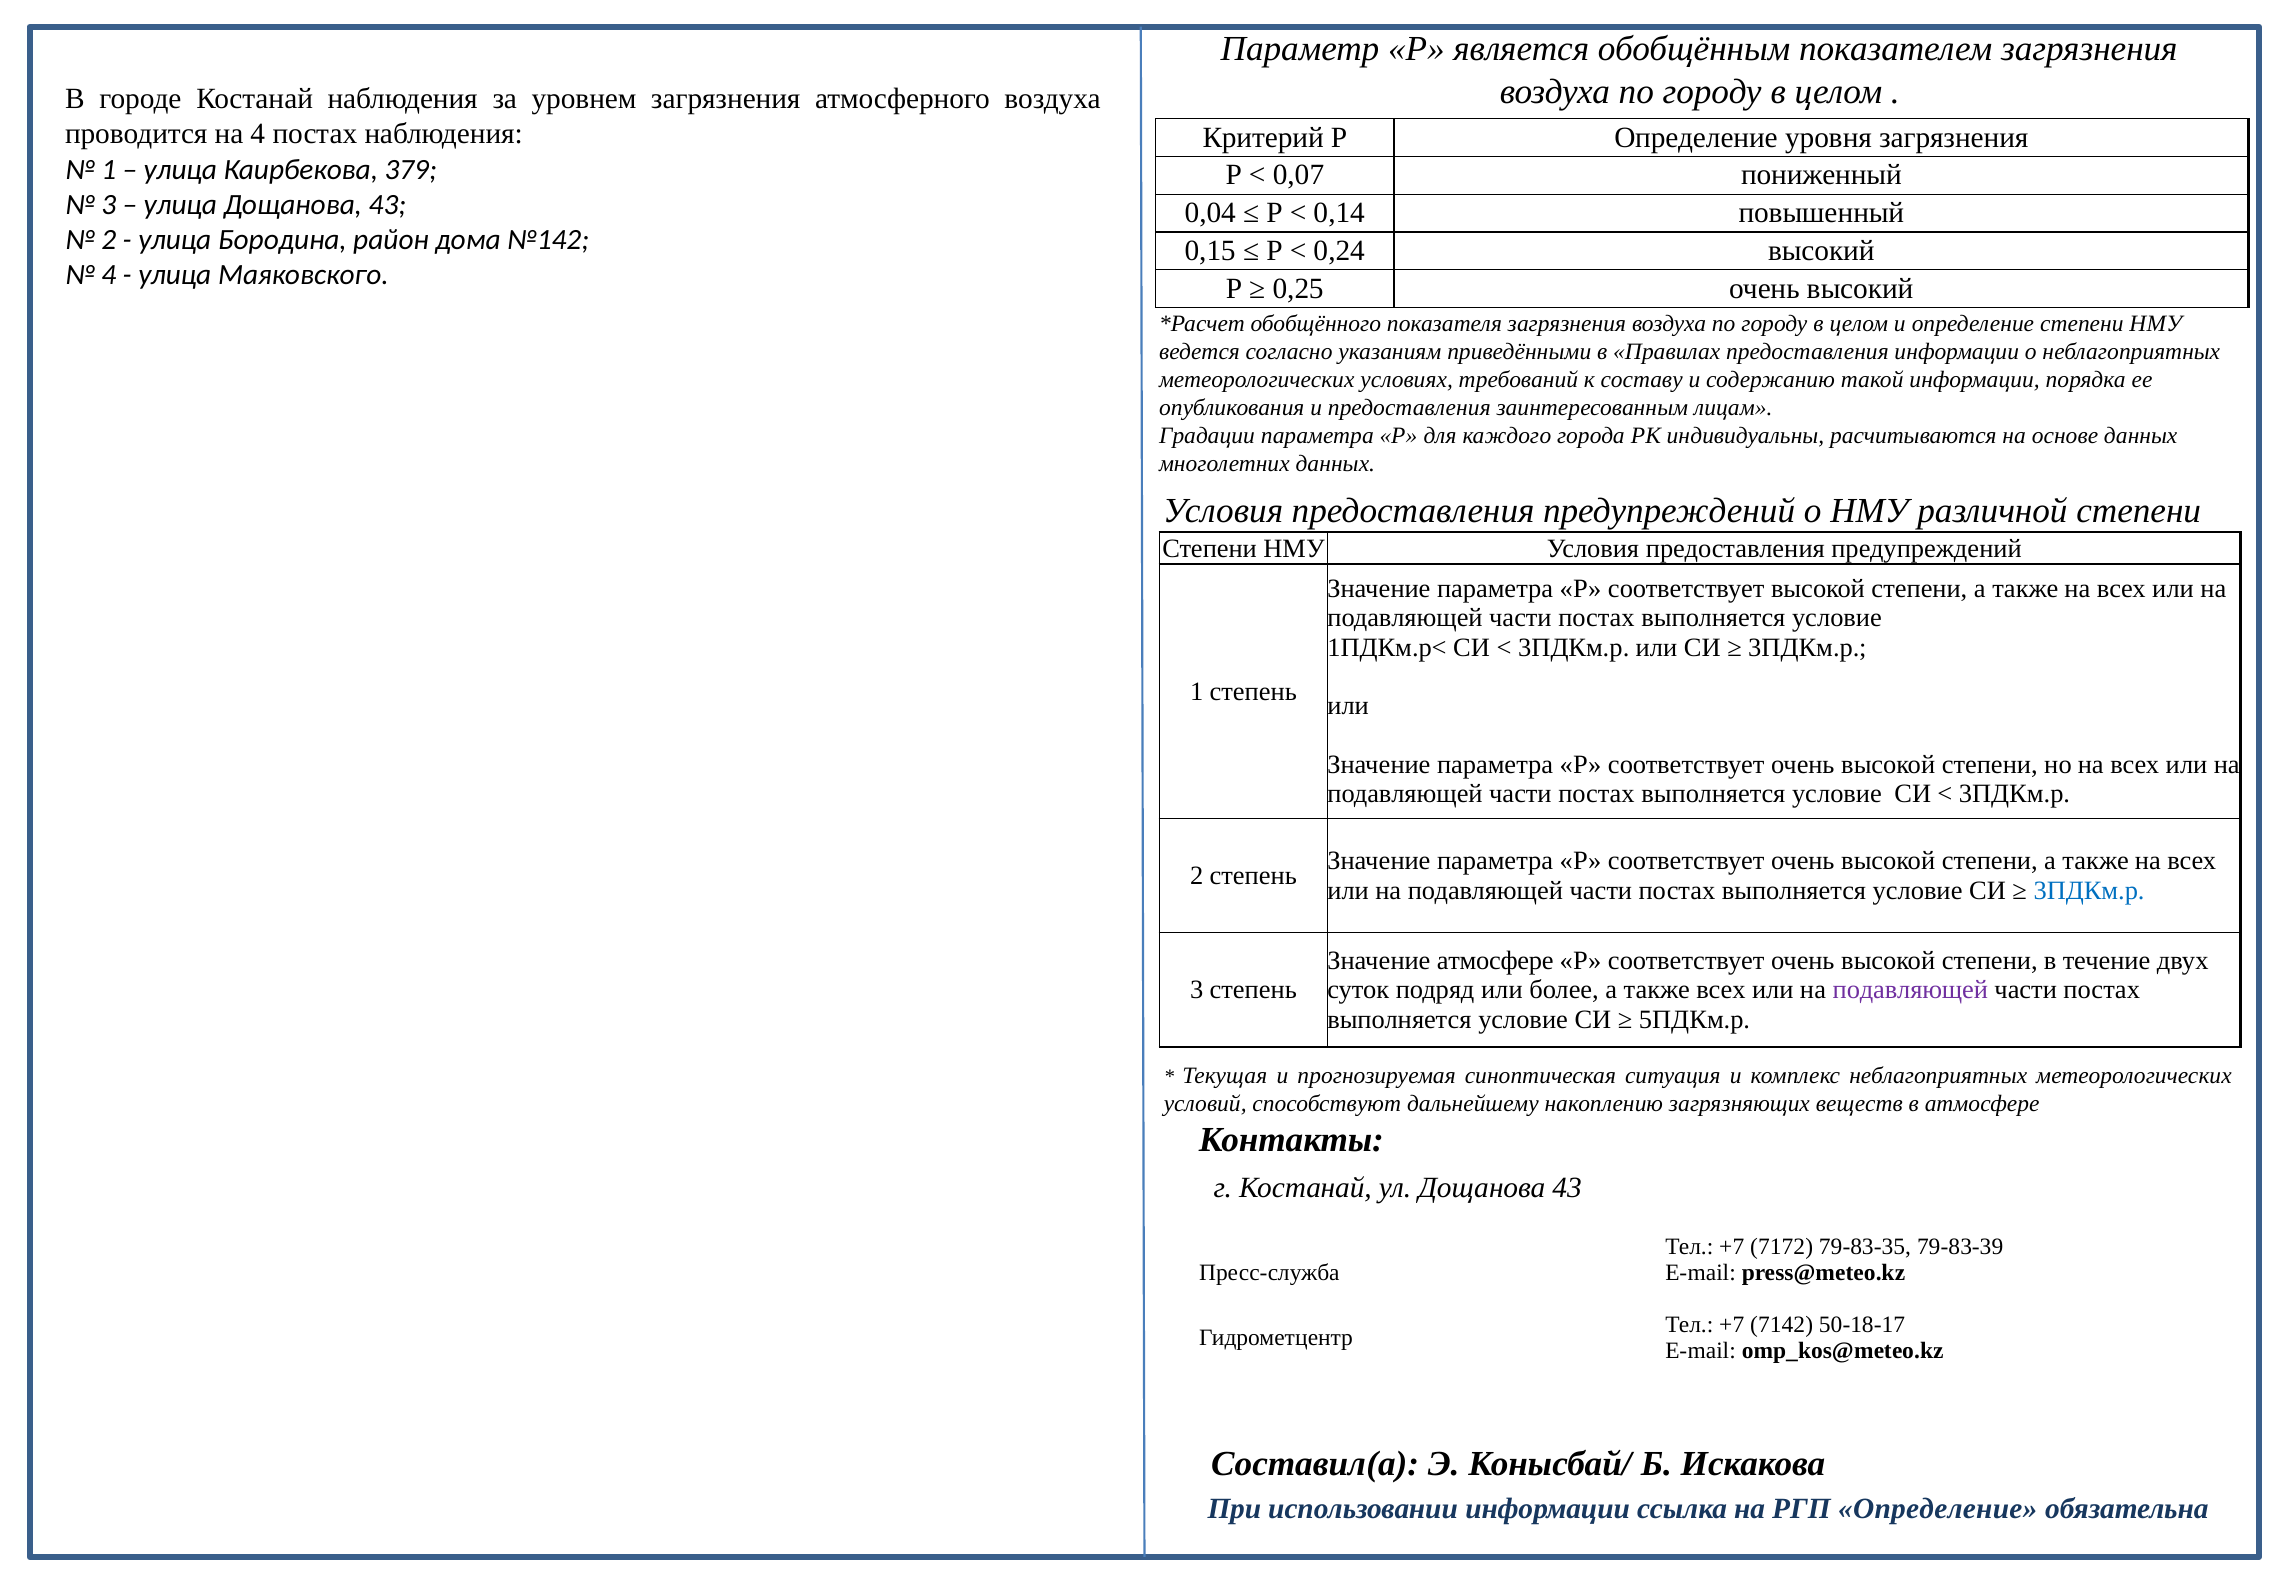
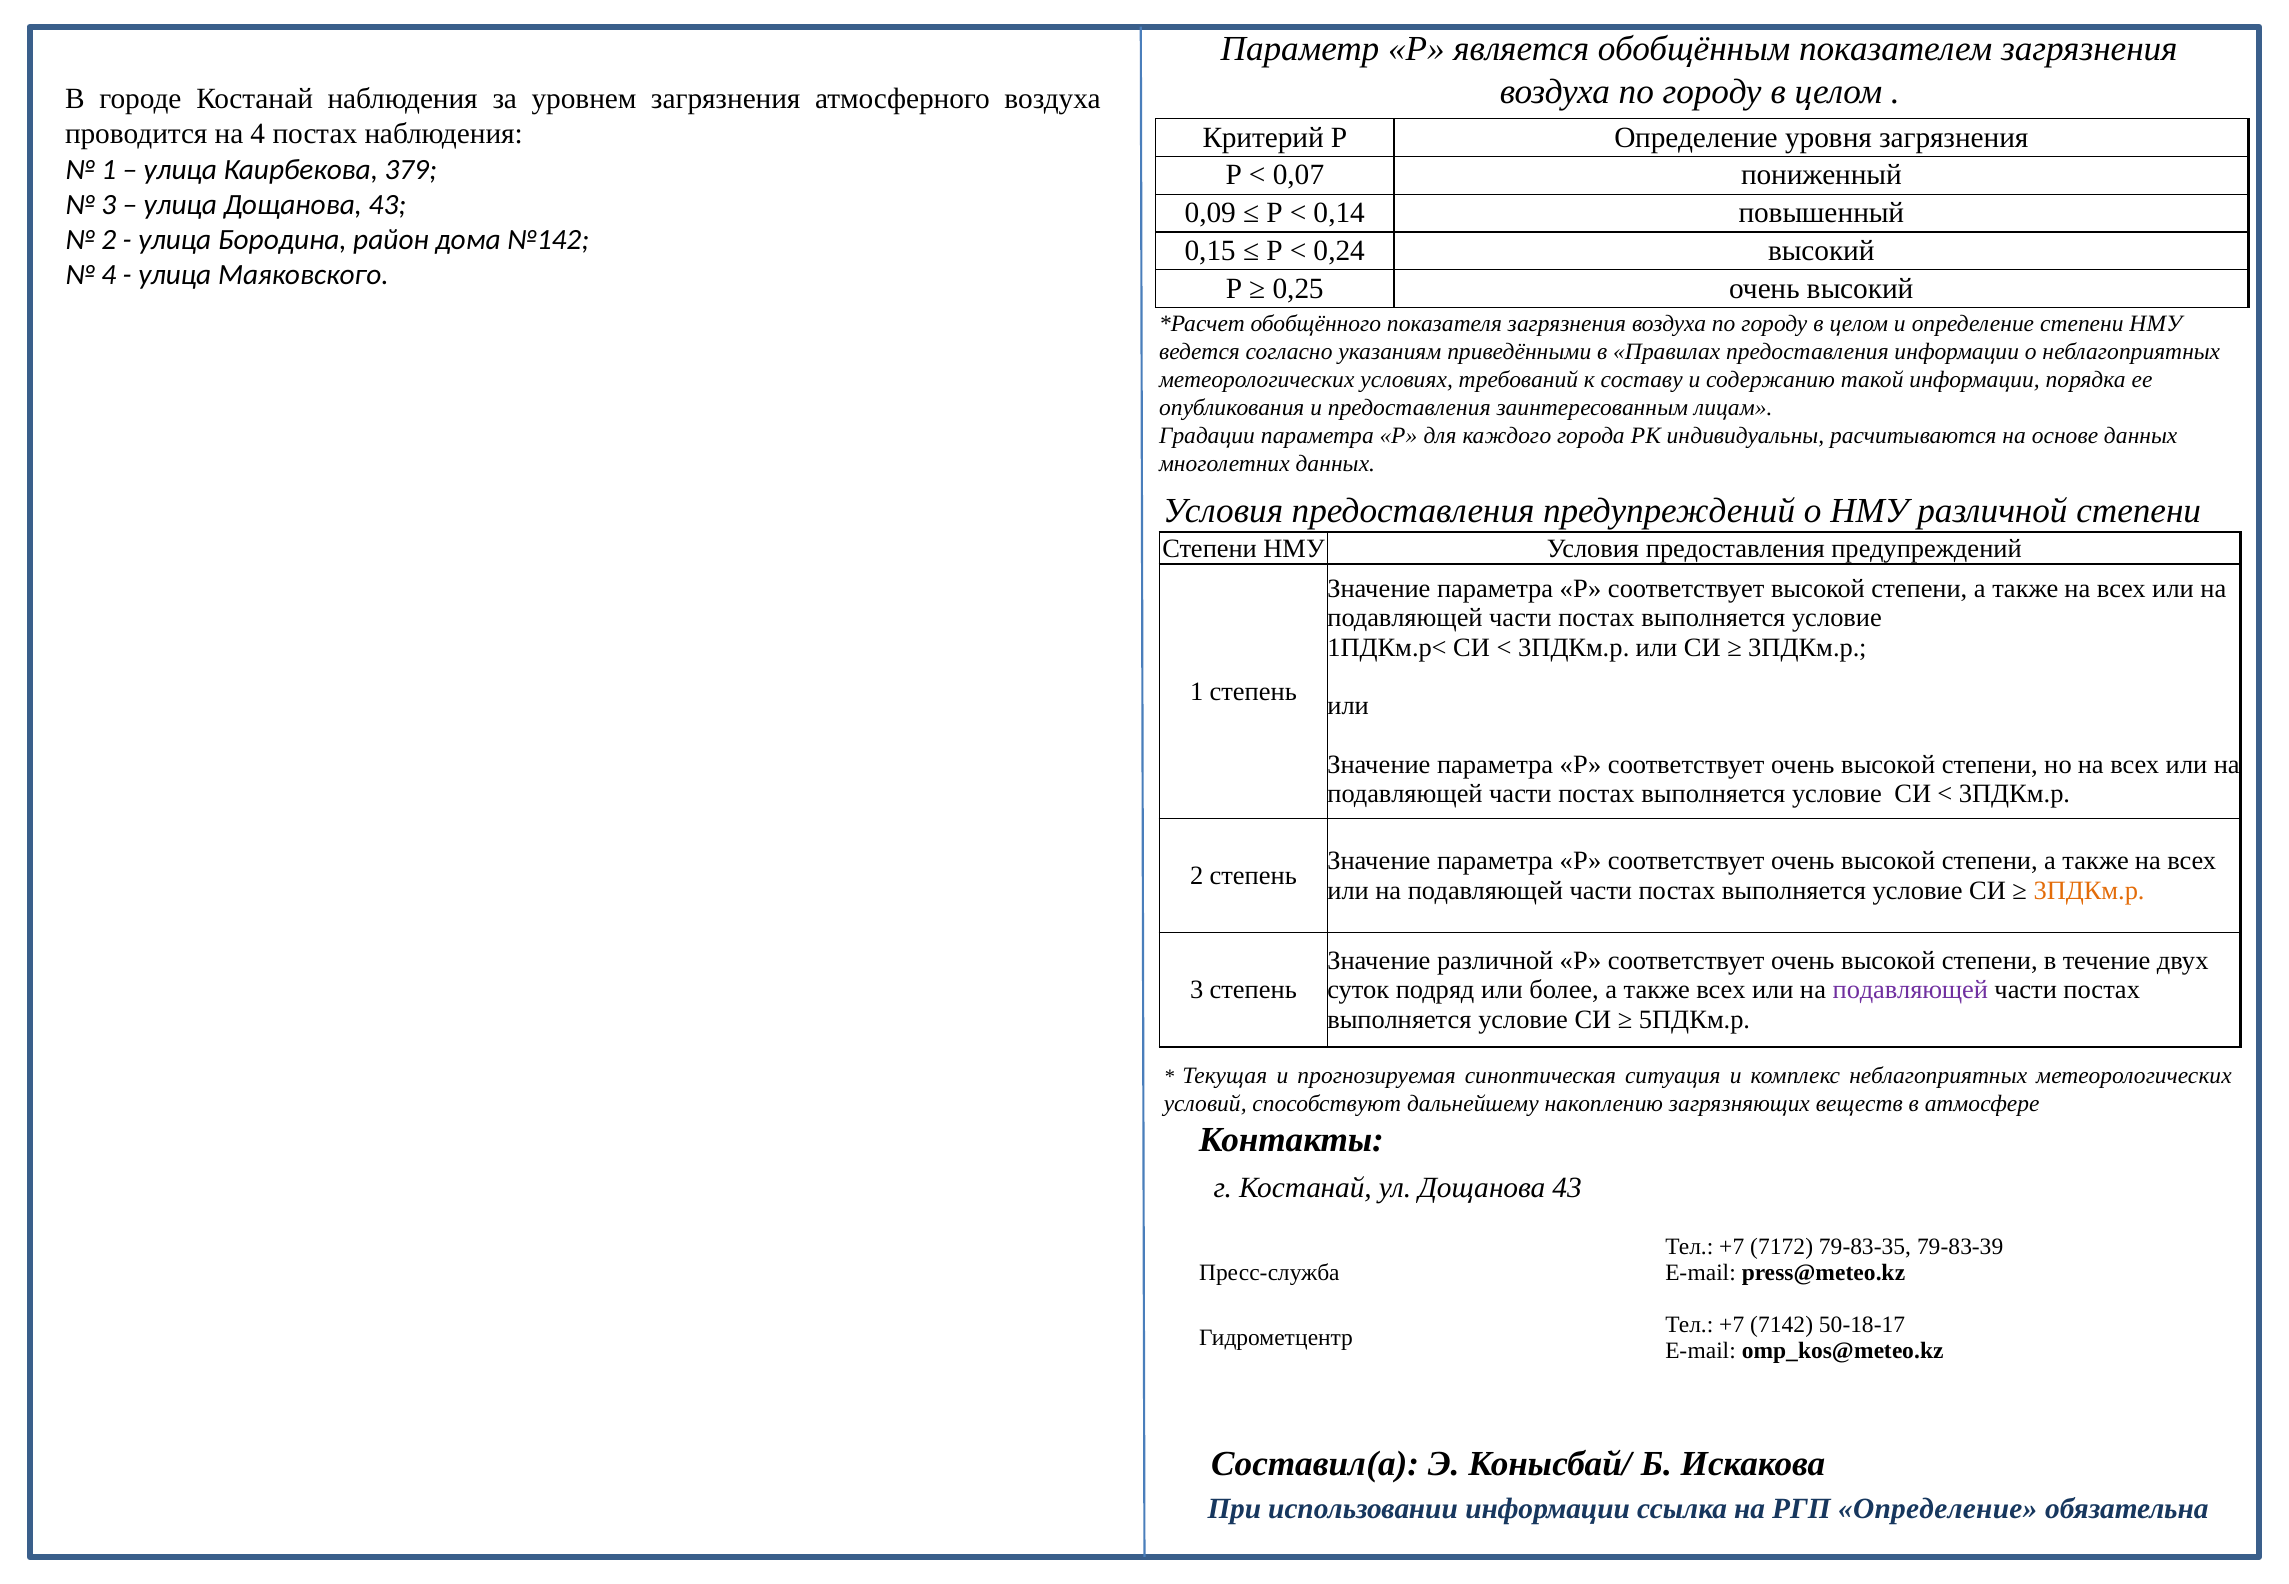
0,04: 0,04 -> 0,09 (1210, 213)
3ПДКм.р colour: blue -> orange (2089, 891)
Значение атмосфере: атмосфере -> различной (1495, 961)
